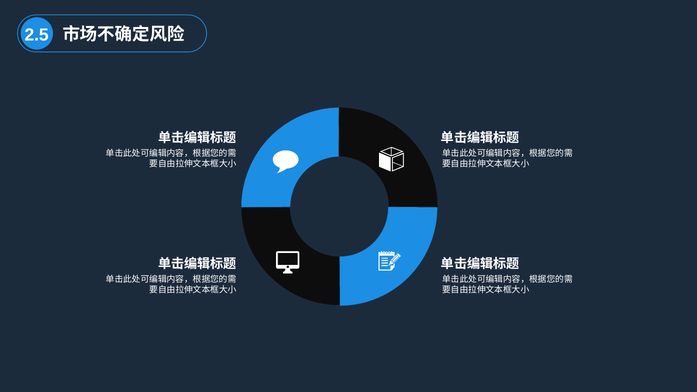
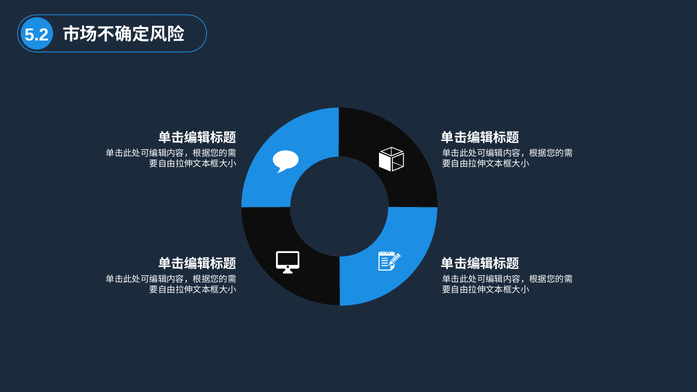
2.5: 2.5 -> 5.2 (37, 35)
